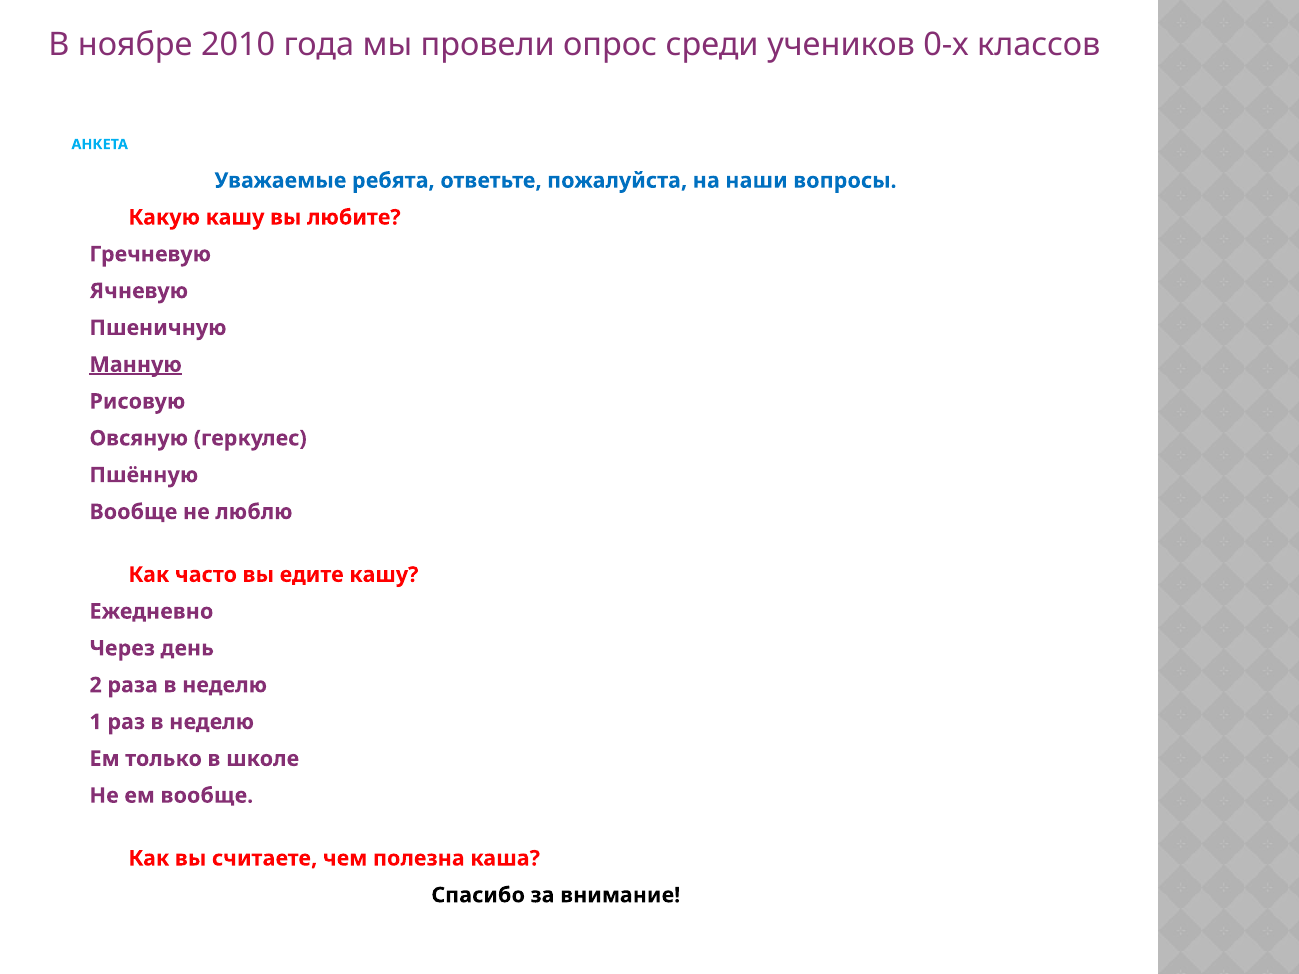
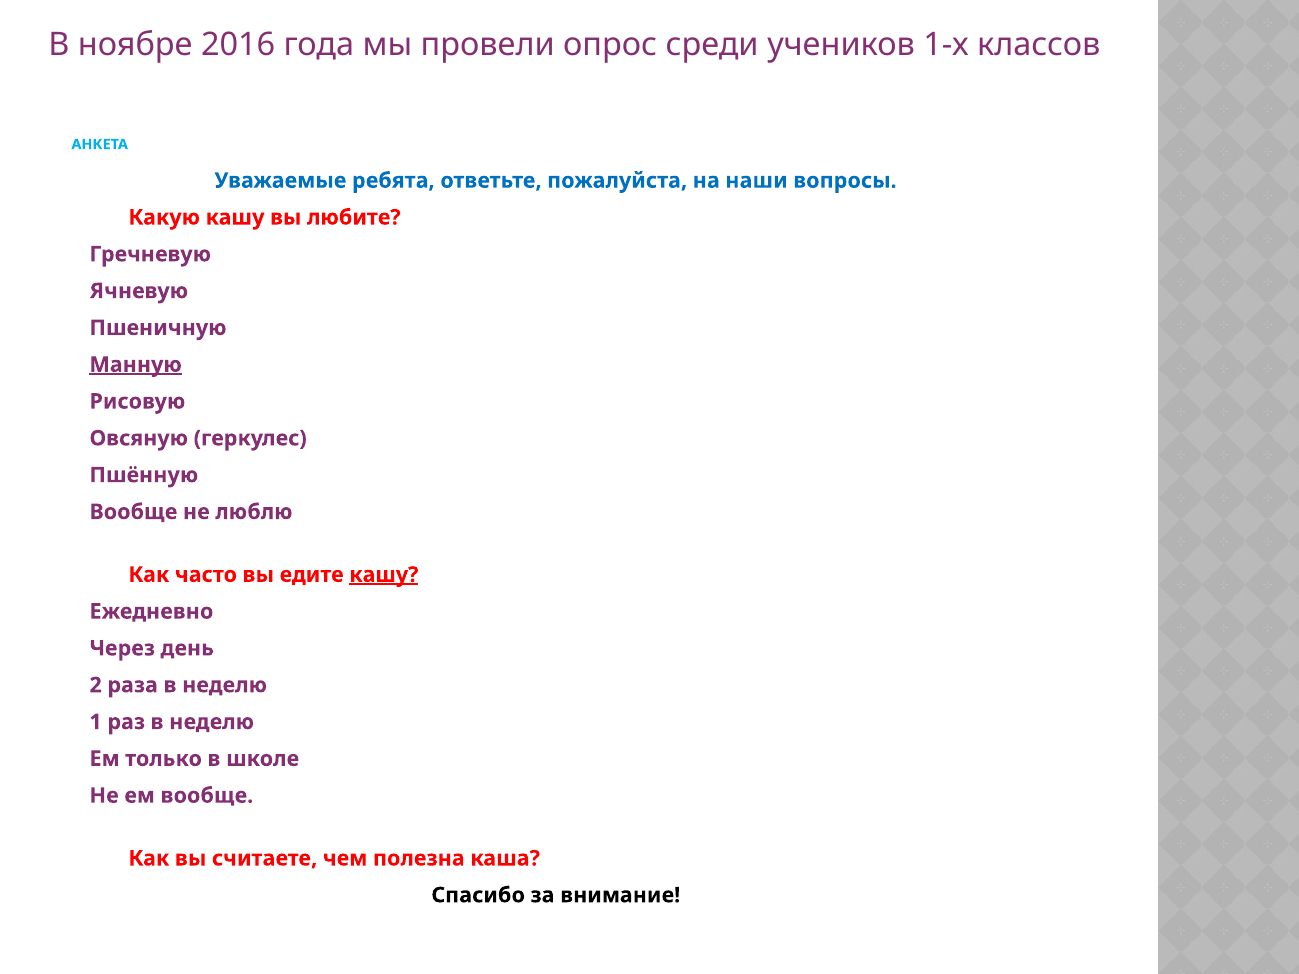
2010: 2010 -> 2016 (238, 45)
0-х: 0-х -> 1-х (946, 45)
кашу underline: none -> present (384, 575)
